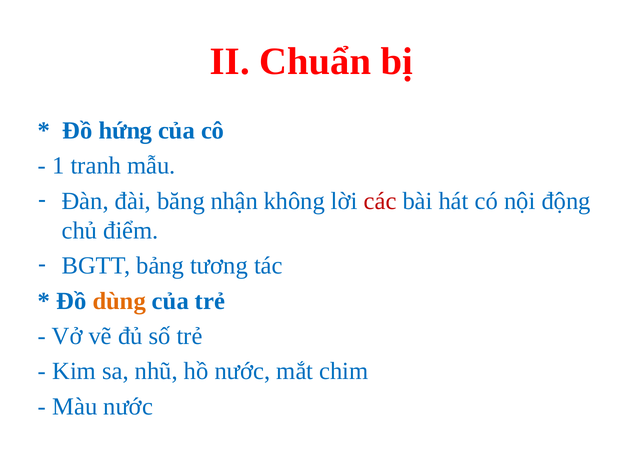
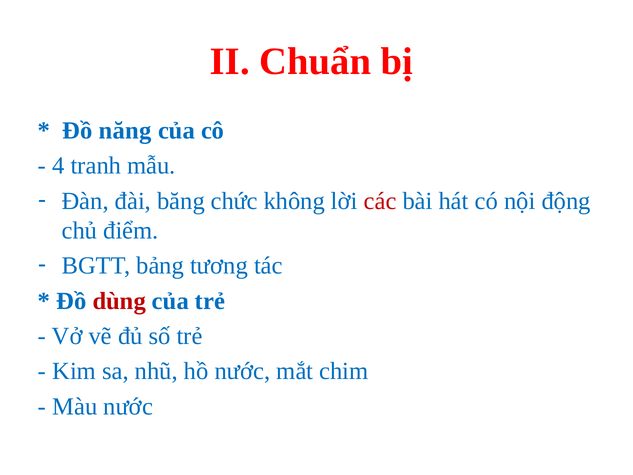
hứng: hứng -> năng (125, 130)
1: 1 -> 4 (58, 166)
nhận: nhận -> chức (234, 201)
dùng colour: orange -> red (119, 301)
